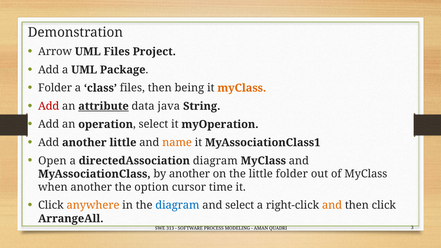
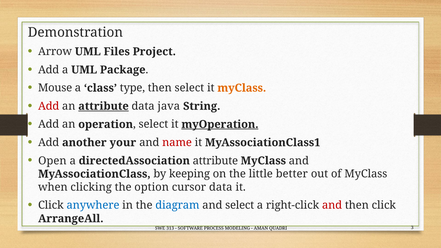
Folder: Folder -> Mouse (55, 88)
class files: files -> type (132, 88)
then being: being -> select (189, 88)
myOperation underline: none -> present (220, 124)
another little: little -> your (123, 143)
name colour: orange -> red (177, 143)
directedAssociation diagram: diagram -> attribute (215, 161)
by another: another -> keeping (190, 174)
little folder: folder -> better (292, 174)
when another: another -> clicking (91, 187)
cursor time: time -> data (221, 187)
anywhere colour: orange -> blue (93, 205)
and colour: orange -> red (332, 205)
